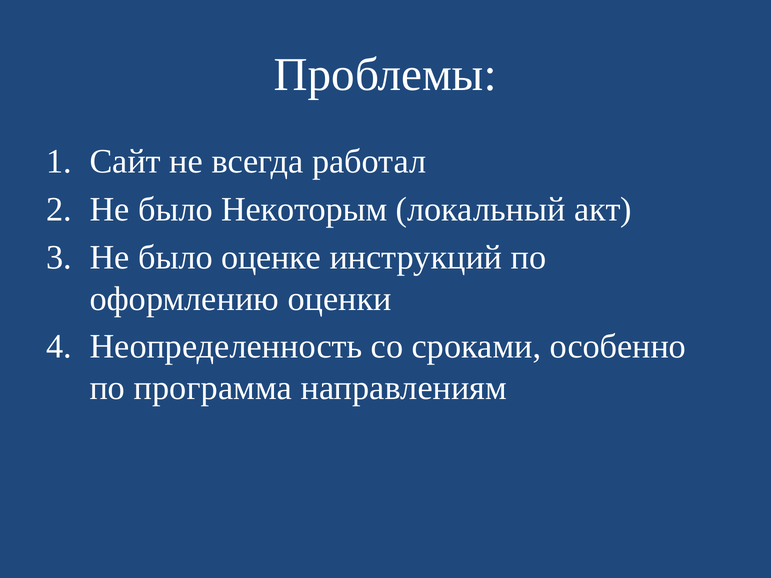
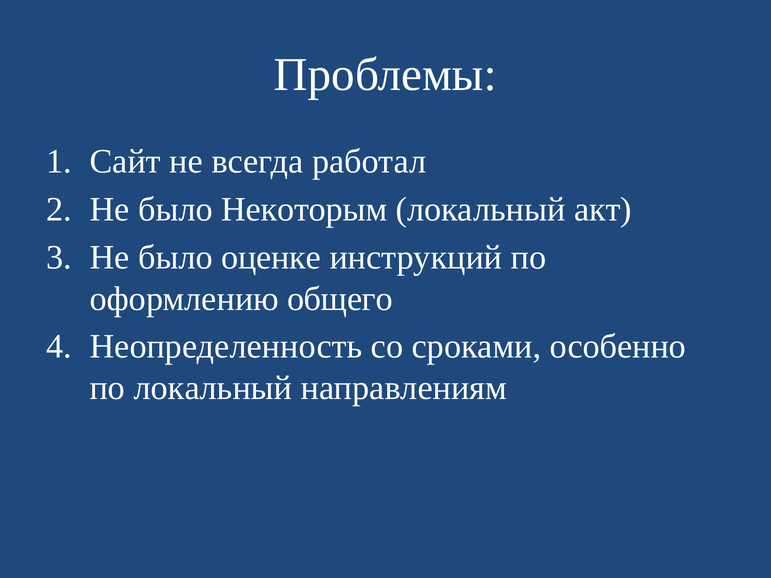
оценки: оценки -> общего (340, 299)
по программа: программа -> локальный (213, 388)
